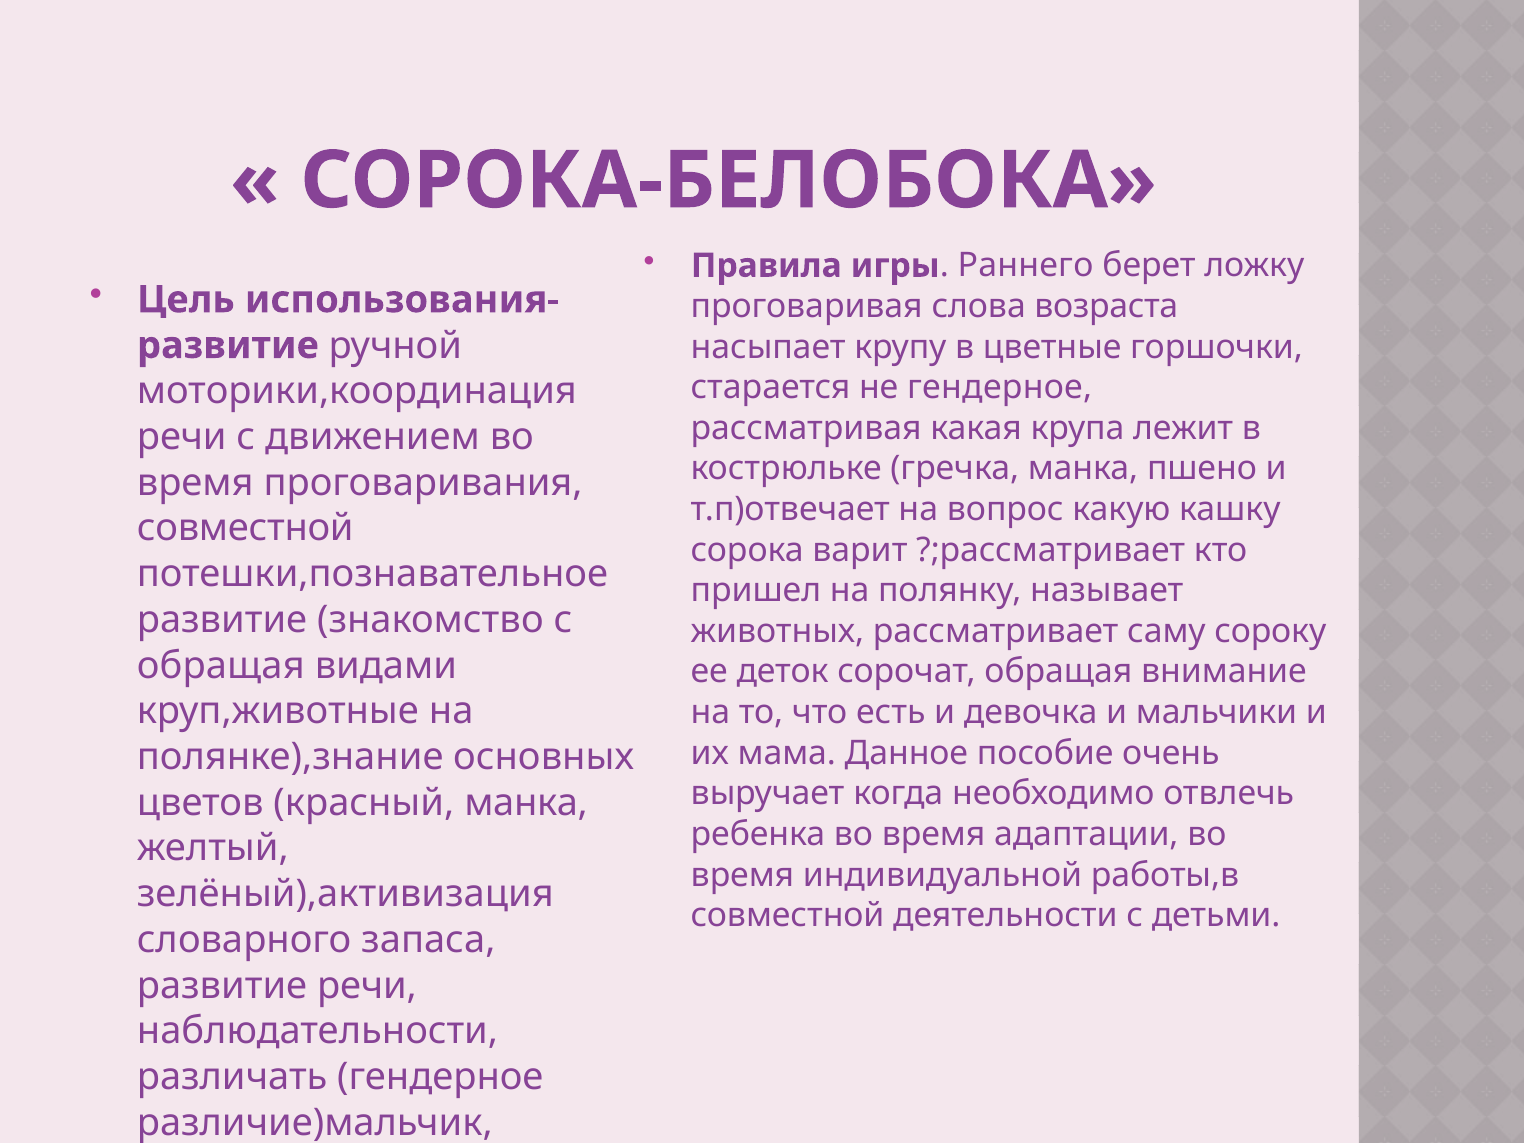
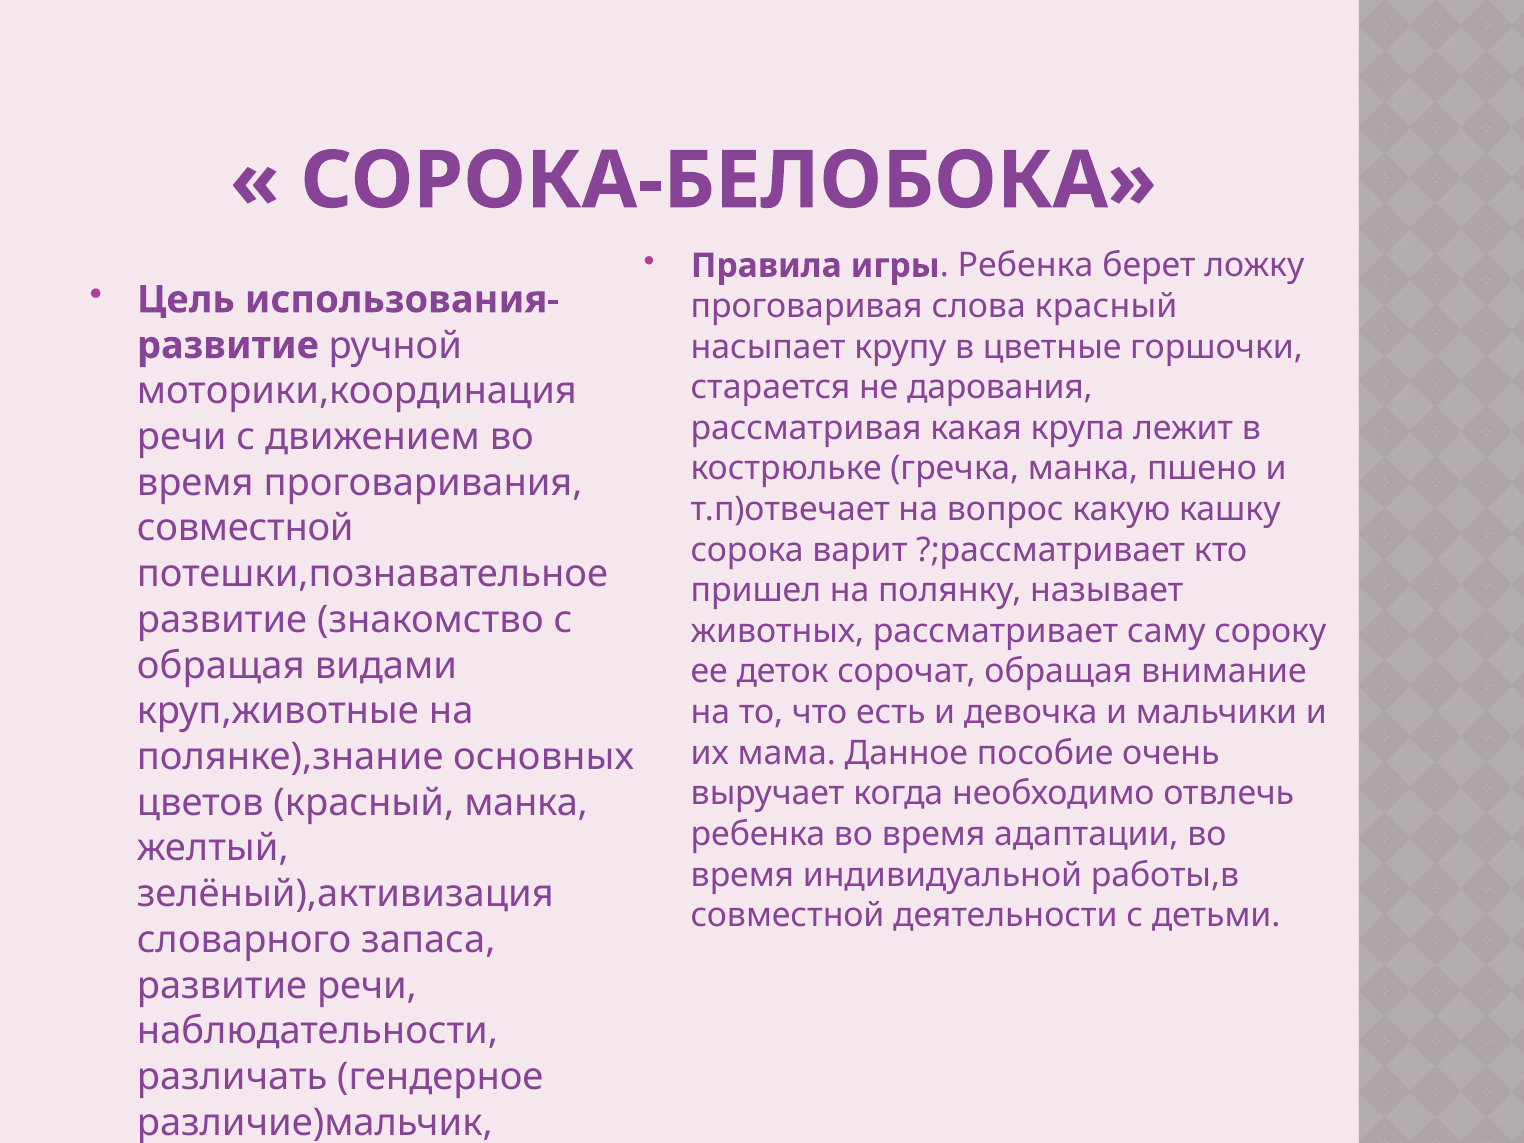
игры Раннего: Раннего -> Ребенка (1026, 266)
слова возраста: возраста -> красный (1106, 306)
не гендерное: гендерное -> дарования (1000, 387)
